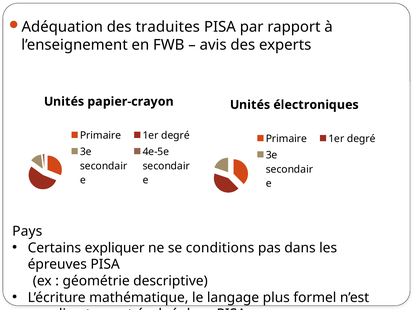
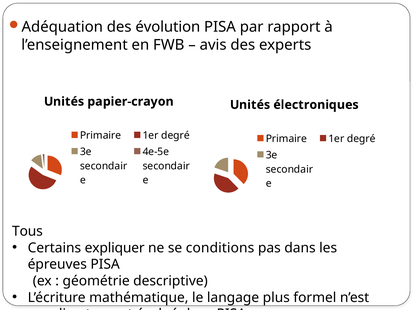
traduites: traduites -> évolution (168, 27)
Pays: Pays -> Tous (27, 231)
